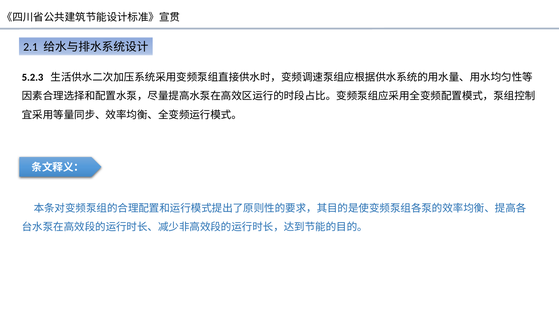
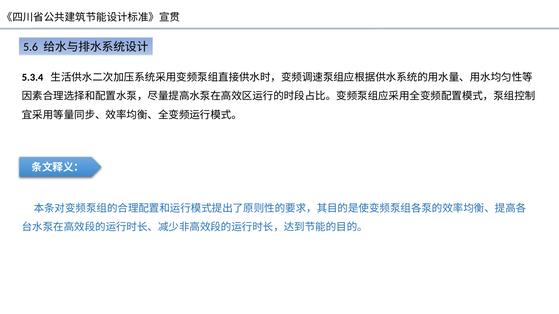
2.1: 2.1 -> 5.6 (31, 47)
5.2.3: 5.2.3 -> 5.3.4 (33, 77)
